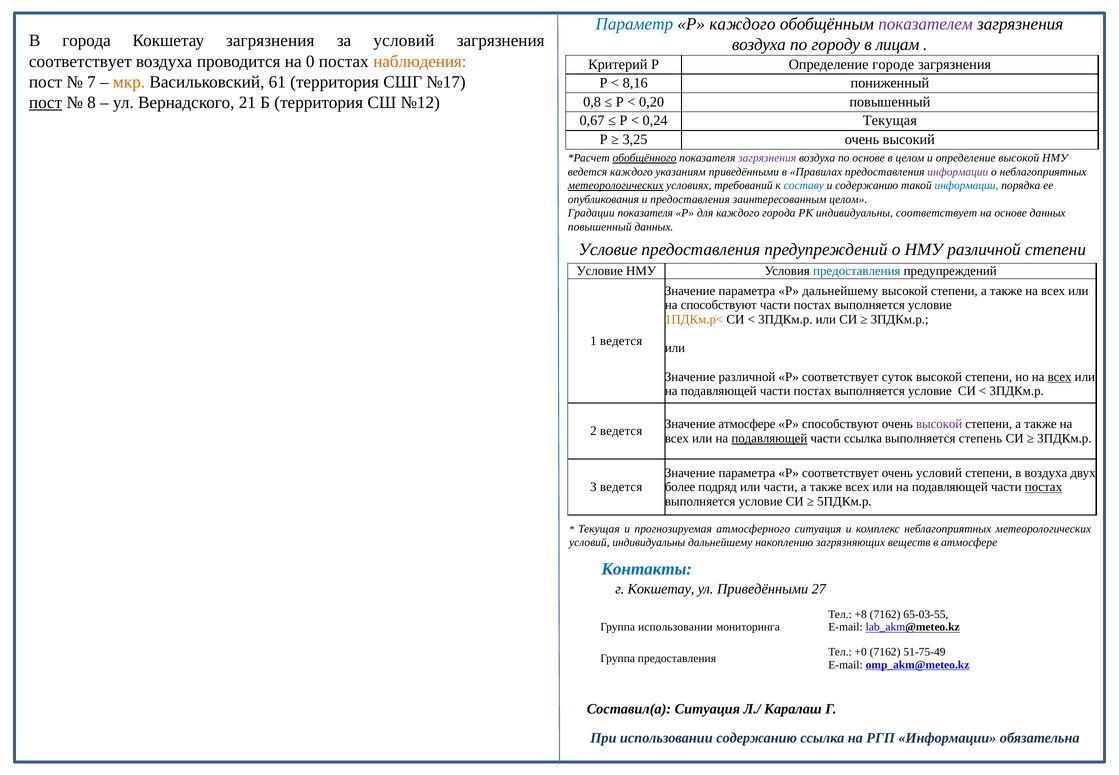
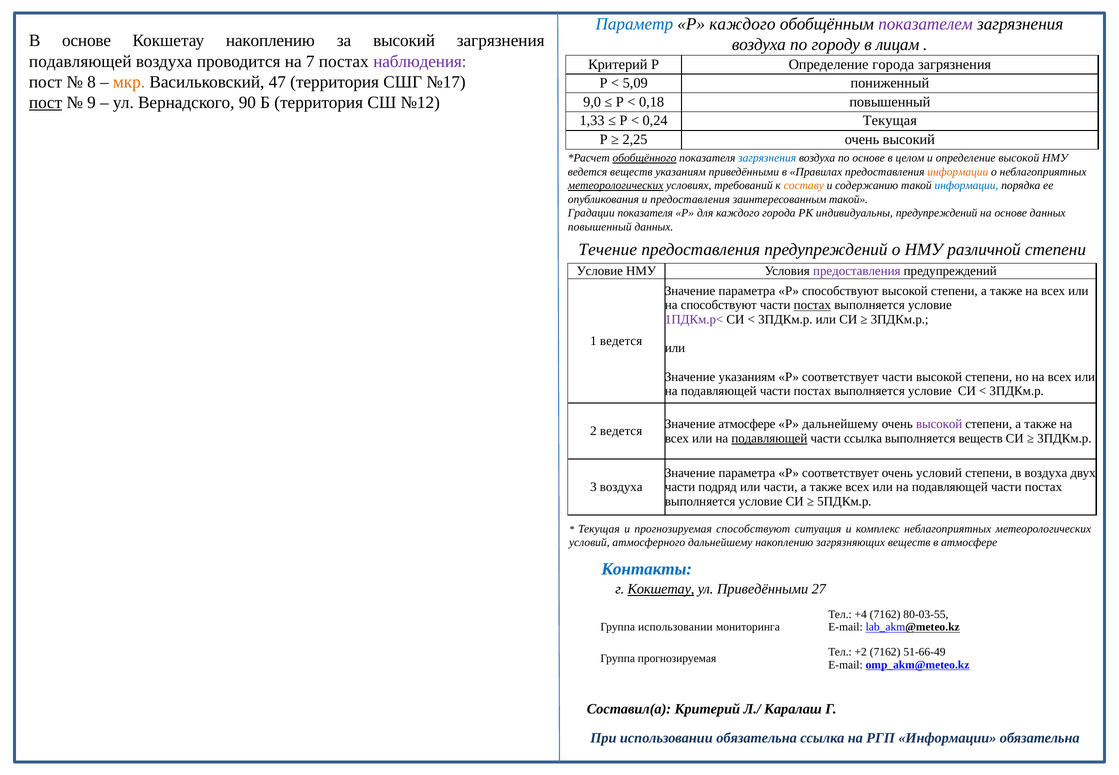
В города: города -> основе (87, 41)
Кокшетау загрязнения: загрязнения -> накоплению (270, 41)
за условий: условий -> высокий (404, 41)
соответствует: соответствует -> подавляющей (80, 61)
0: 0 -> 7 (310, 61)
наблюдения colour: orange -> purple (420, 61)
Определение городе: городе -> города (893, 64)
7: 7 -> 8 (92, 82)
61: 61 -> 47 (277, 82)
8,16: 8,16 -> 5,09 (635, 83)
8: 8 -> 9 (92, 103)
21: 21 -> 90 (247, 103)
0,8: 0,8 -> 9,0 (592, 102)
0,20: 0,20 -> 0,18 (652, 102)
0,67: 0,67 -> 1,33 (592, 121)
3,25: 3,25 -> 2,25 (635, 139)
загрязнения colour: purple -> blue (767, 158)
ведется каждого: каждого -> веществ (631, 172)
информации colour: purple -> orange (958, 172)
составу colour: blue -> orange (804, 186)
заинтересованным целом: целом -> такой (848, 199)
индивидуальны соответствует: соответствует -> предупреждений (937, 213)
Условие: Условие -> Течение (608, 250)
предоставления colour: blue -> purple (857, 271)
Р дальнейшему: дальнейшему -> способствуют (840, 291)
постах underline: none -> present (812, 305)
1ПДКм.р< colour: orange -> purple (694, 319)
Значение различной: различной -> указаниям (747, 377)
соответствует суток: суток -> части (897, 377)
всех underline: present -> none (1060, 377)
Р способствуют: способствуют -> дальнейшему (840, 424)
выполняется степень: степень -> веществ (981, 438)
3 ведется: ведется -> воздуха (621, 487)
более: более -> части (680, 487)
постах underline: present -> none (1043, 487)
прогнозируемая атмосферного: атмосферного -> способствуют (753, 529)
условий индивидуальны: индивидуальны -> атмосферного (649, 542)
Кокшетау underline: none -> present (661, 589)
+8: +8 -> +4 (861, 614)
65-03-55: 65-03-55 -> 80-03-55 (926, 614)
+0: +0 -> +2 (861, 652)
51-75-49: 51-75-49 -> 51-66-49 (924, 652)
Группа предоставления: предоставления -> прогнозируемая (677, 658)
Составил(а Ситуация: Ситуация -> Критерий (707, 709)
использовании содержанию: содержанию -> обязательна (757, 738)
